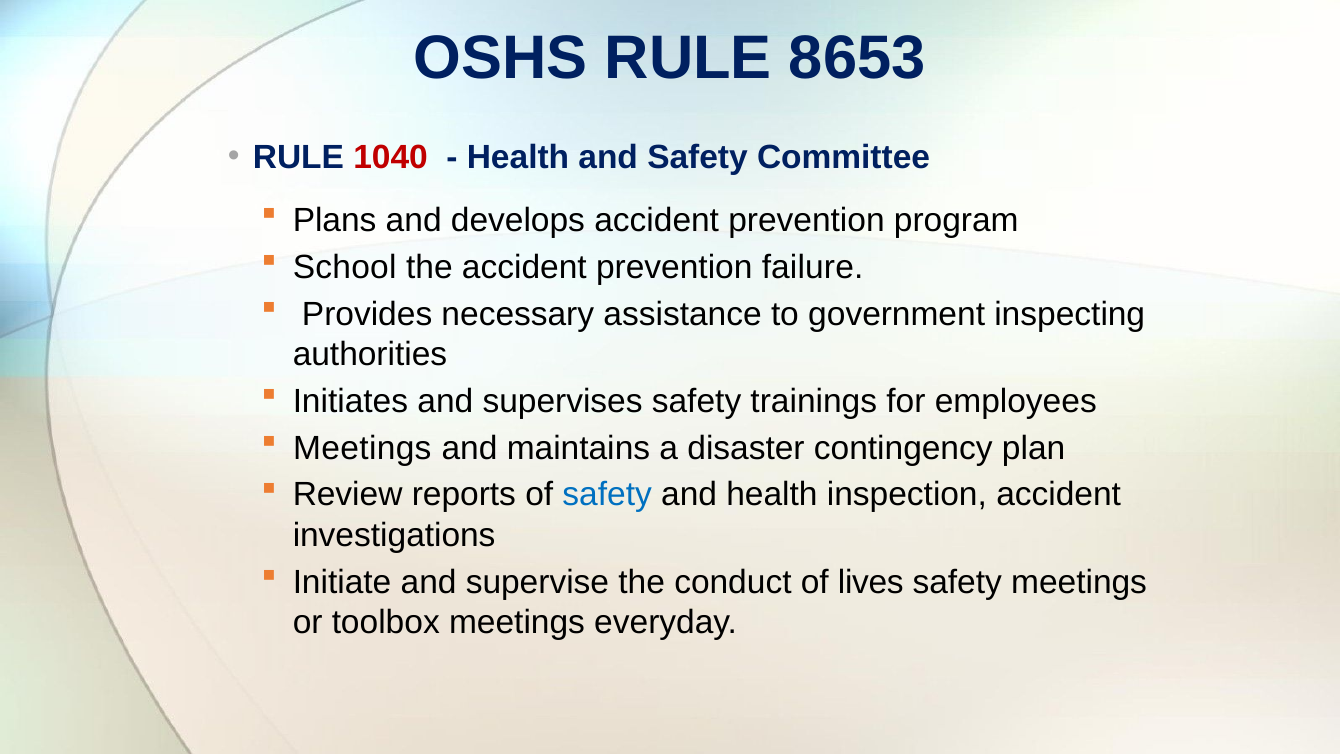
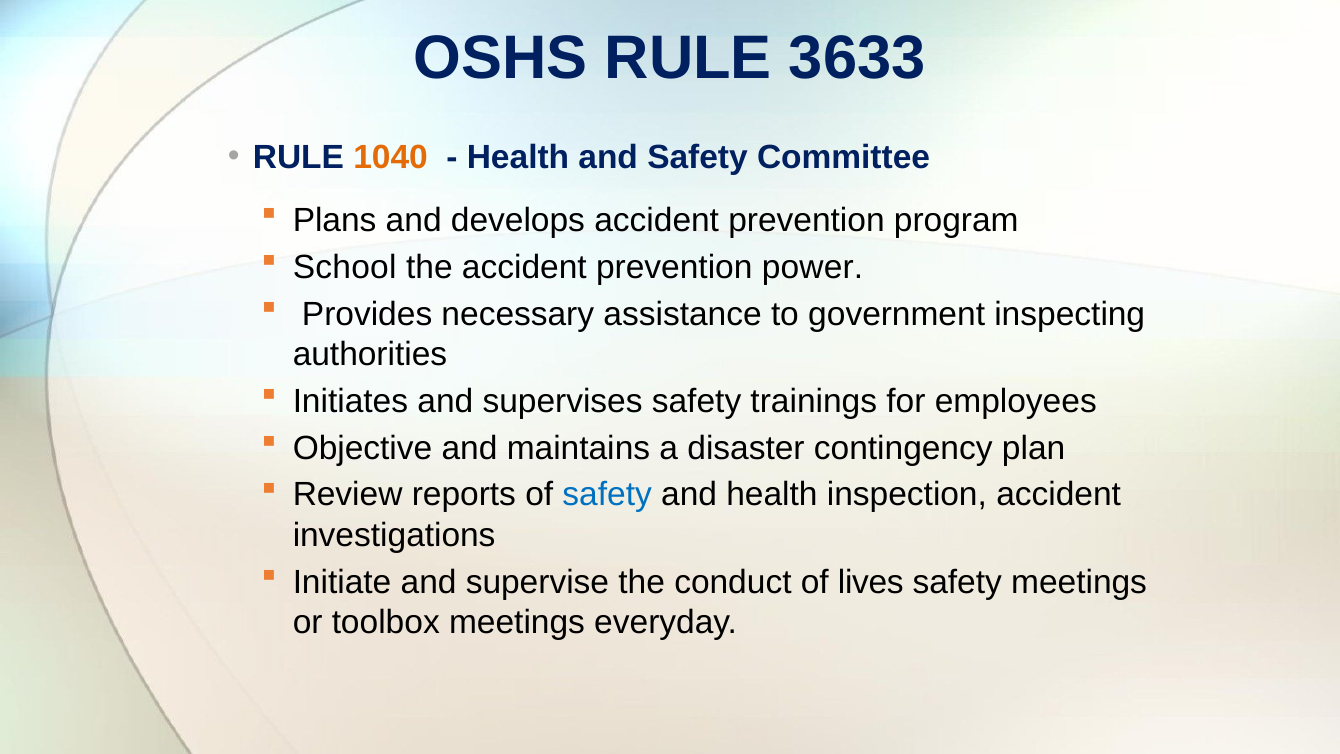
8653: 8653 -> 3633 (857, 58)
1040 colour: red -> orange (391, 157)
failure: failure -> power (813, 267)
Meetings: Meetings -> Objective (363, 448)
